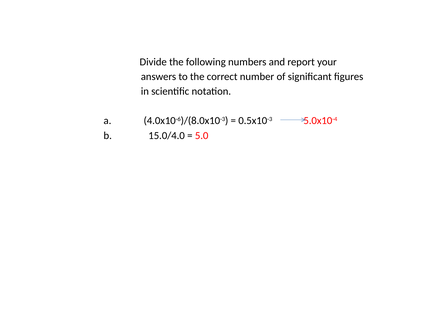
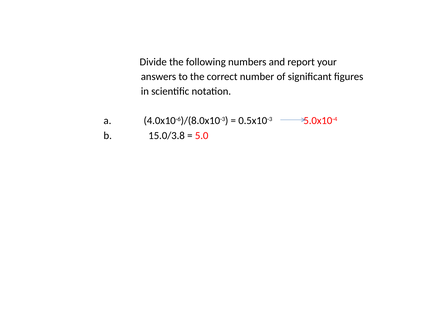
15.0/4.0: 15.0/4.0 -> 15.0/3.8 (167, 135)
